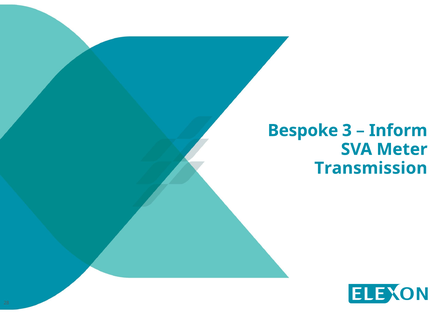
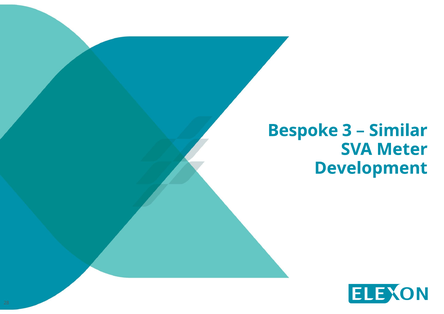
Inform: Inform -> Similar (398, 130)
Transmission: Transmission -> Development (371, 168)
